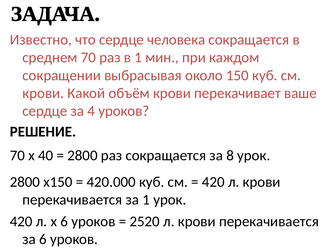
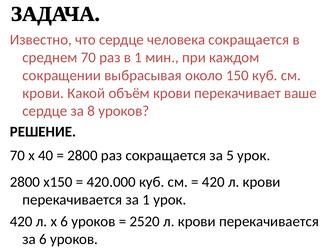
4: 4 -> 8 (91, 111)
8: 8 -> 5 (230, 156)
